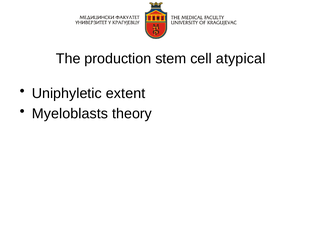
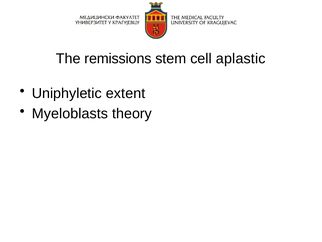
production: production -> remissions (118, 59)
atypical: atypical -> aplastic (241, 59)
